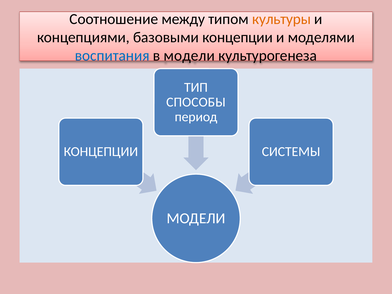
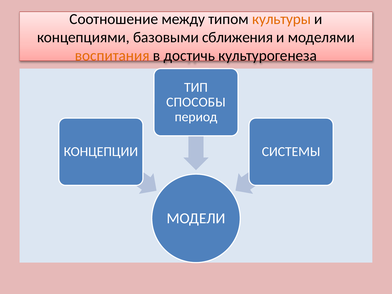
базовыми концепции: концепции -> сближения (238, 37)
воспитания colour: blue -> orange (112, 56)
в модели: модели -> достичь (189, 56)
